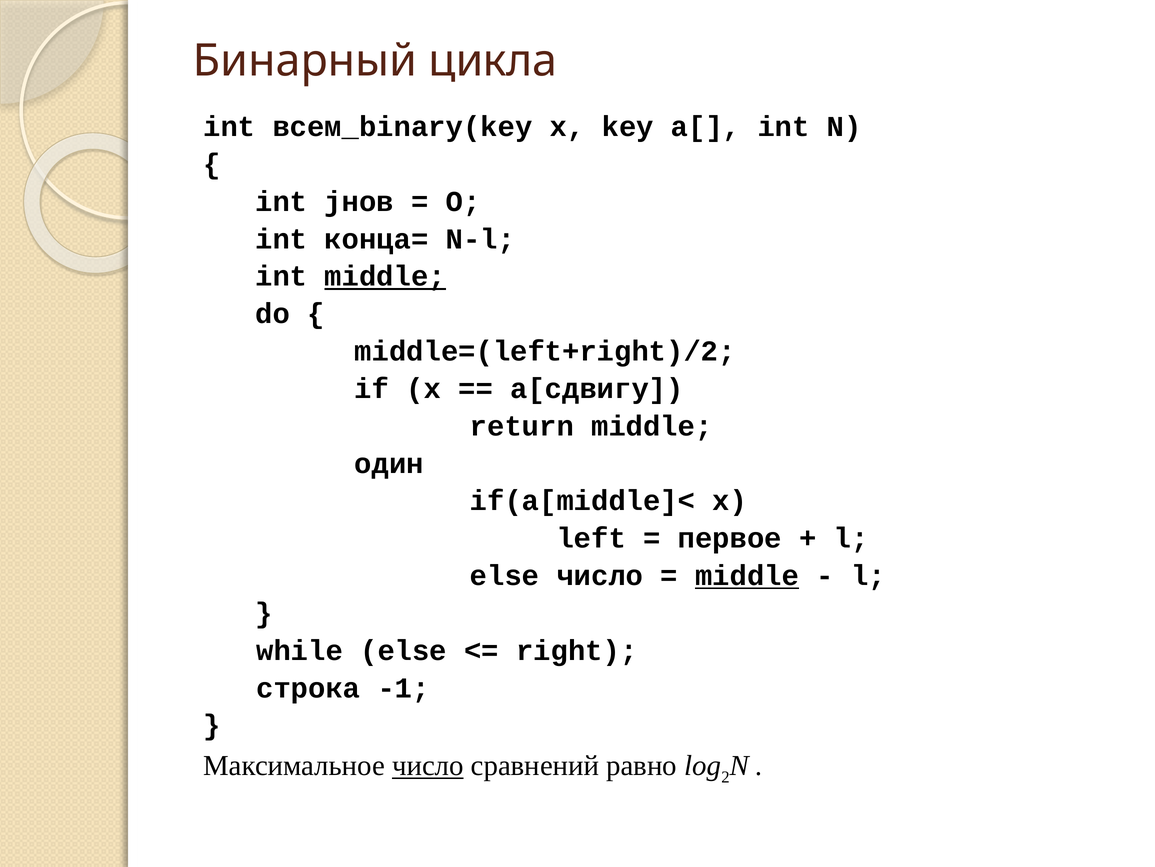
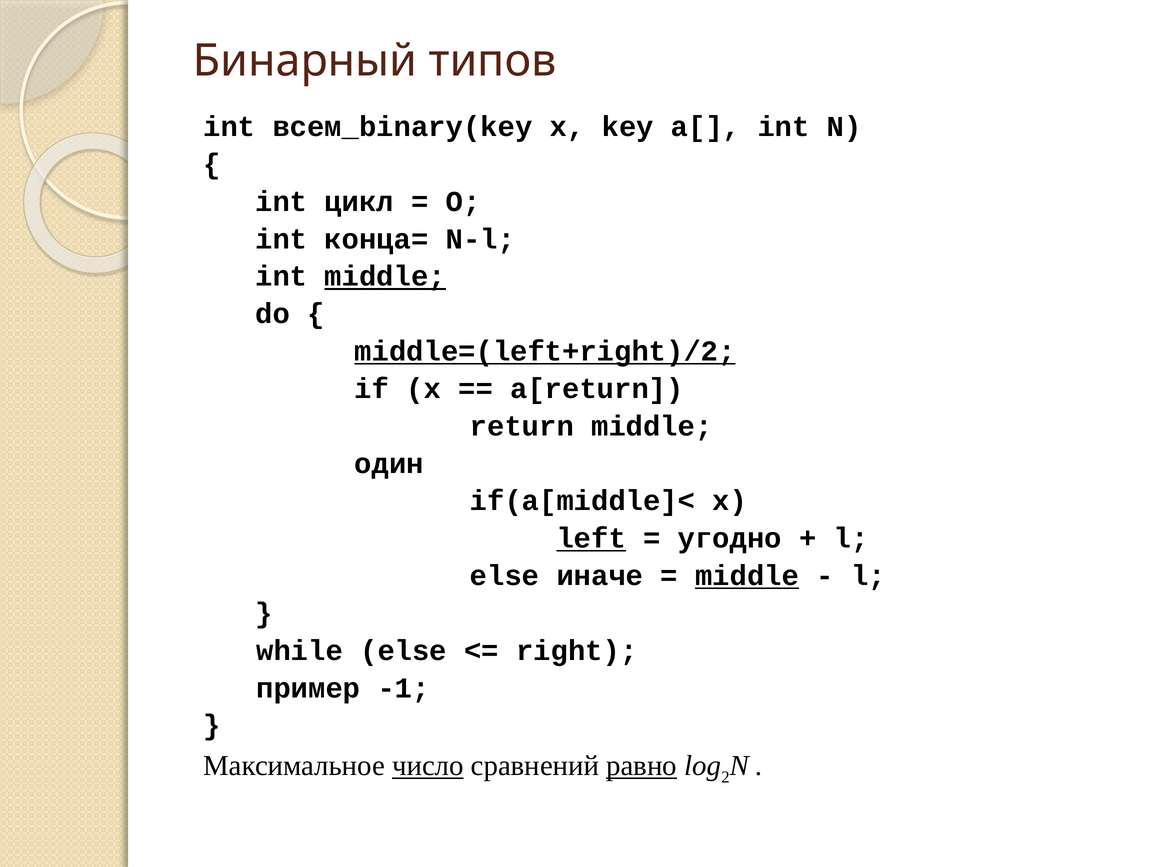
цикла: цикла -> типов (493, 61)
jнов: jнов -> цикл (359, 201)
middle=(left+right)/2 underline: none -> present (545, 351)
a[сдвигу: a[сдвигу -> a[return (597, 388)
left underline: none -> present (591, 538)
первое: первое -> угодно (730, 538)
else число: число -> иначе (600, 575)
строка: строка -> пример (308, 687)
равно underline: none -> present (642, 765)
